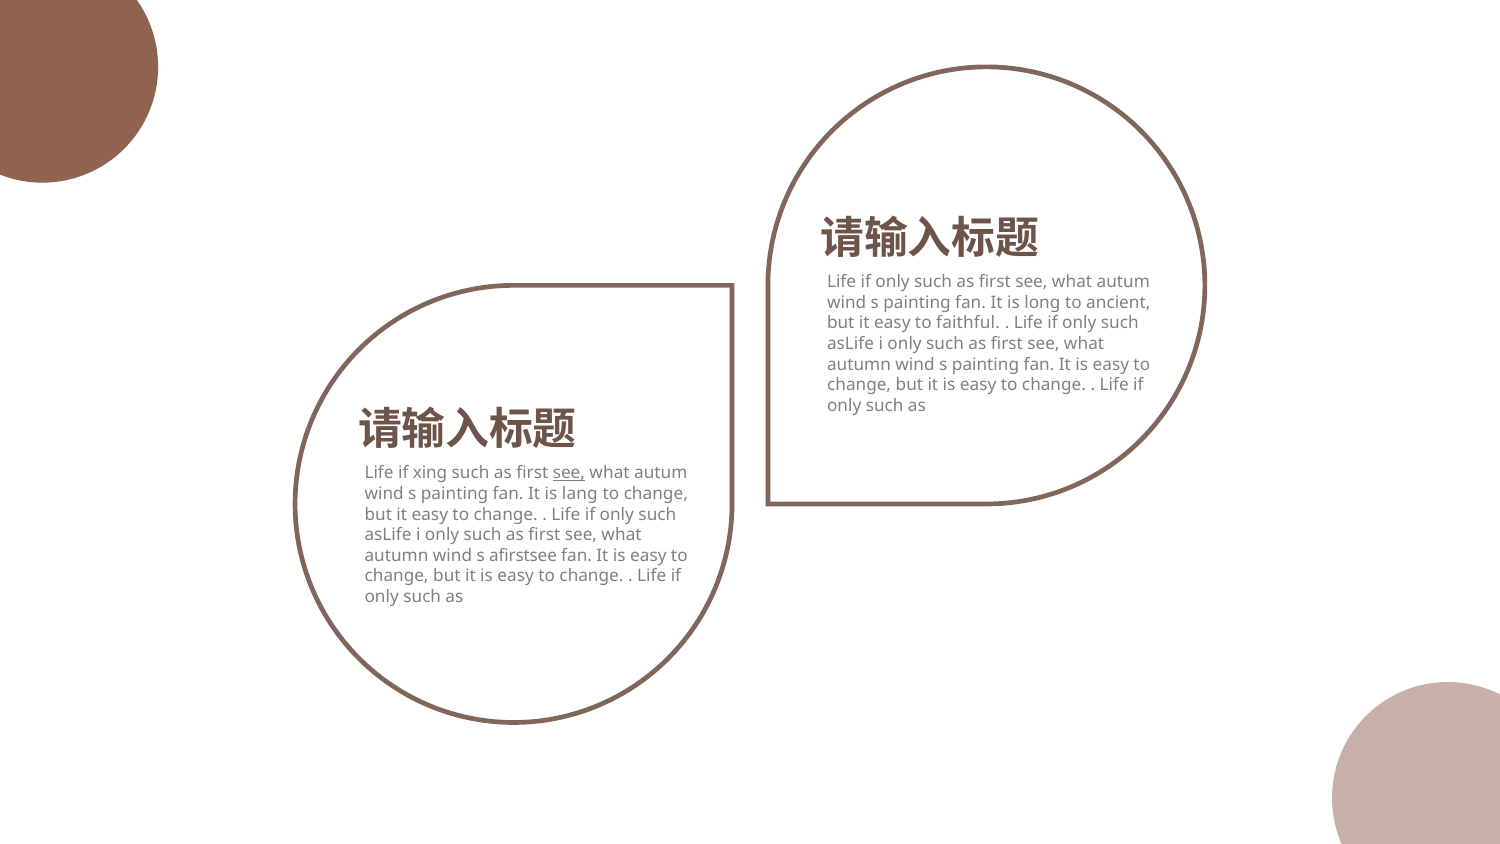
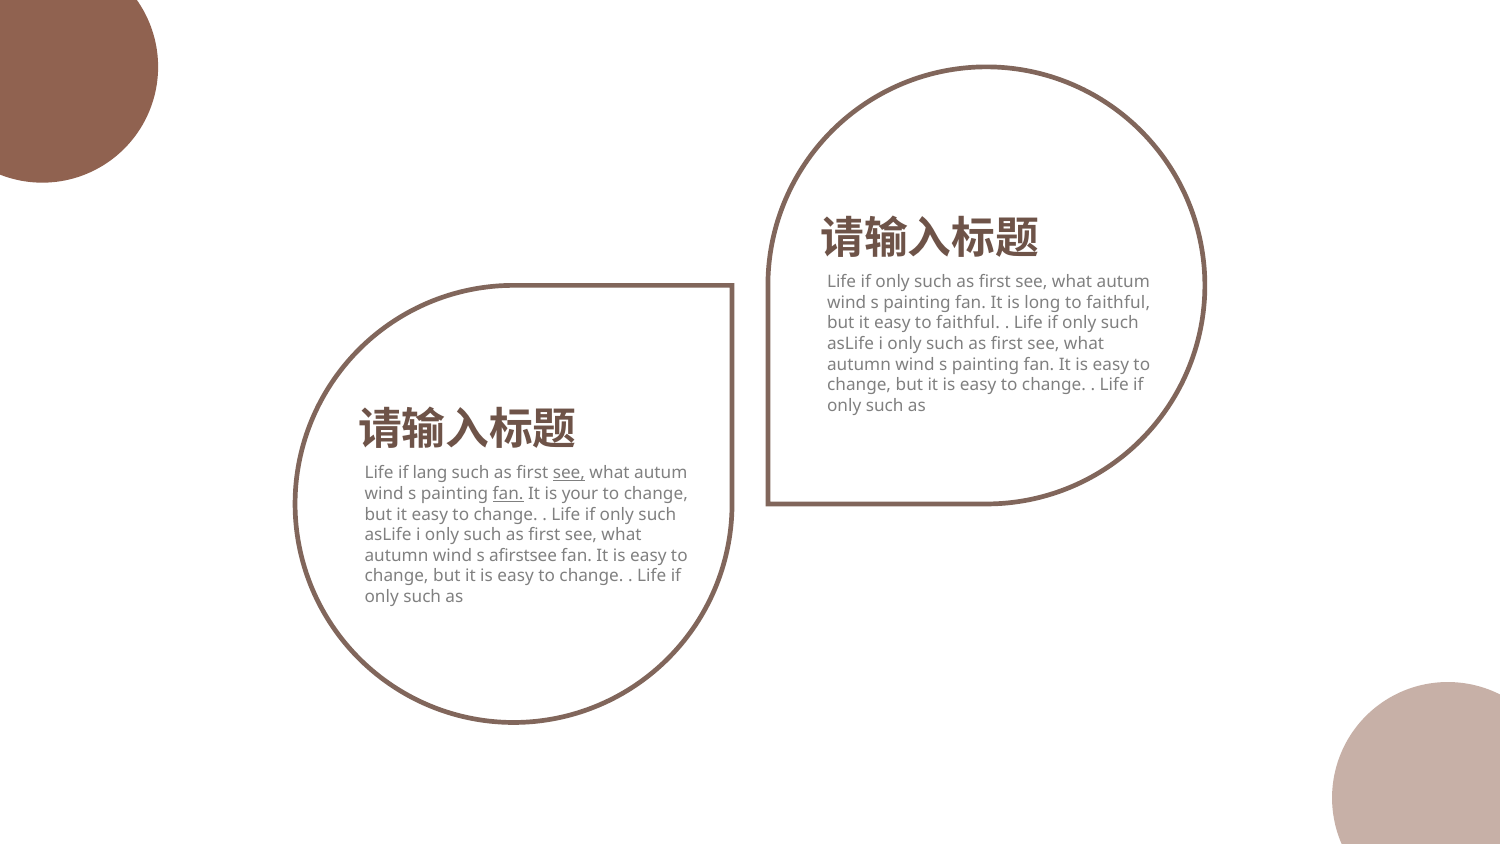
ancient: ancient -> faithful (1118, 302)
xing: xing -> lang (430, 473)
fan underline: none -> present (508, 494)
lang: lang -> your (580, 494)
